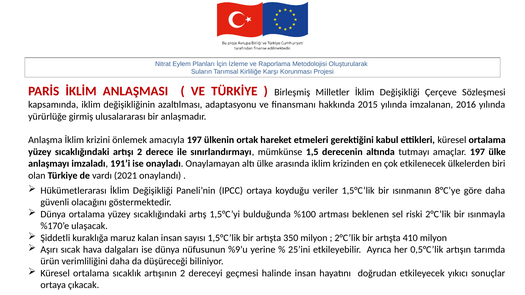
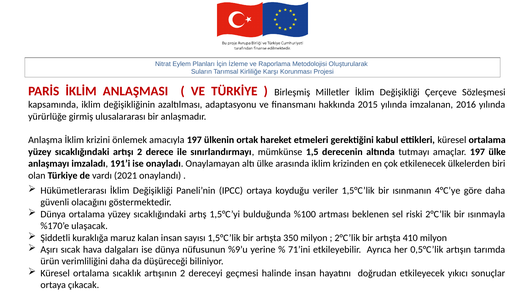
8°C’ye: 8°C’ye -> 4°C’ye (448, 191)
25’ini: 25’ini -> 71’ini (299, 250)
